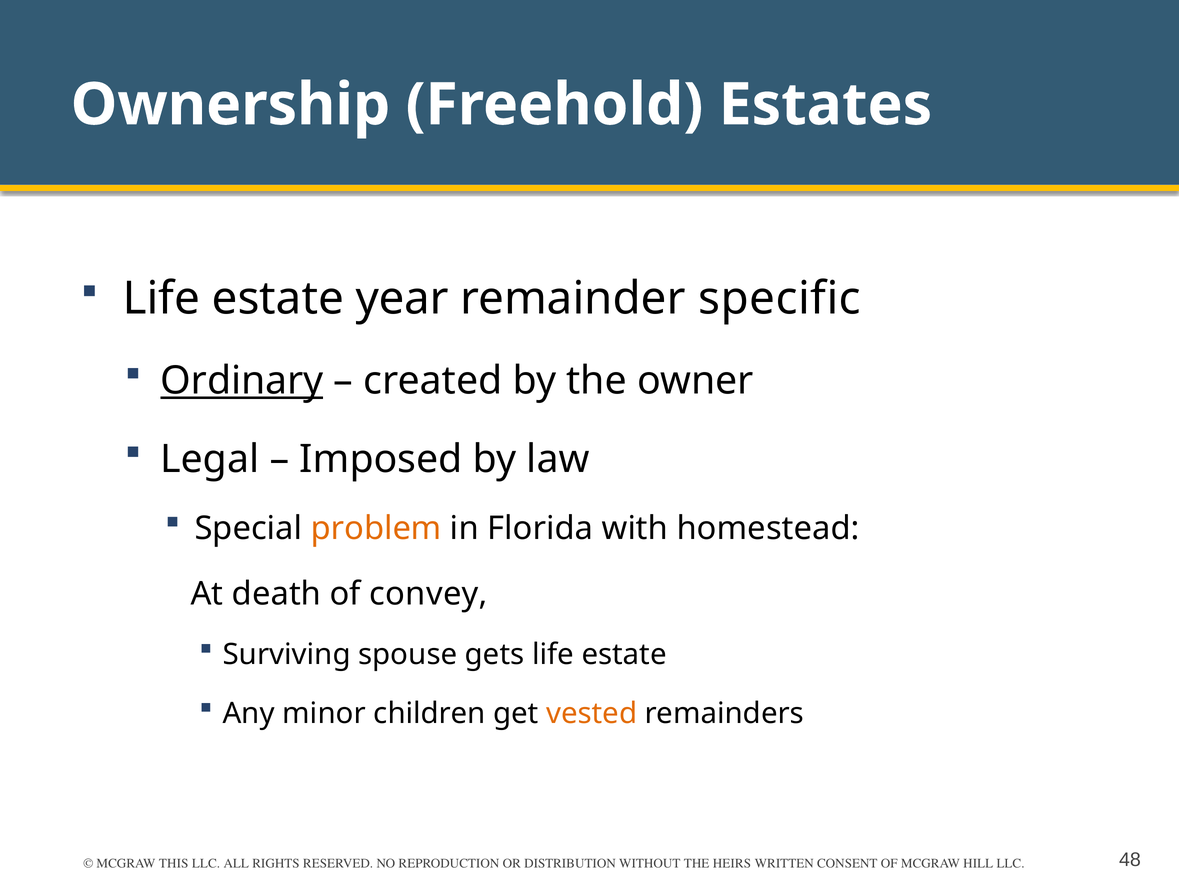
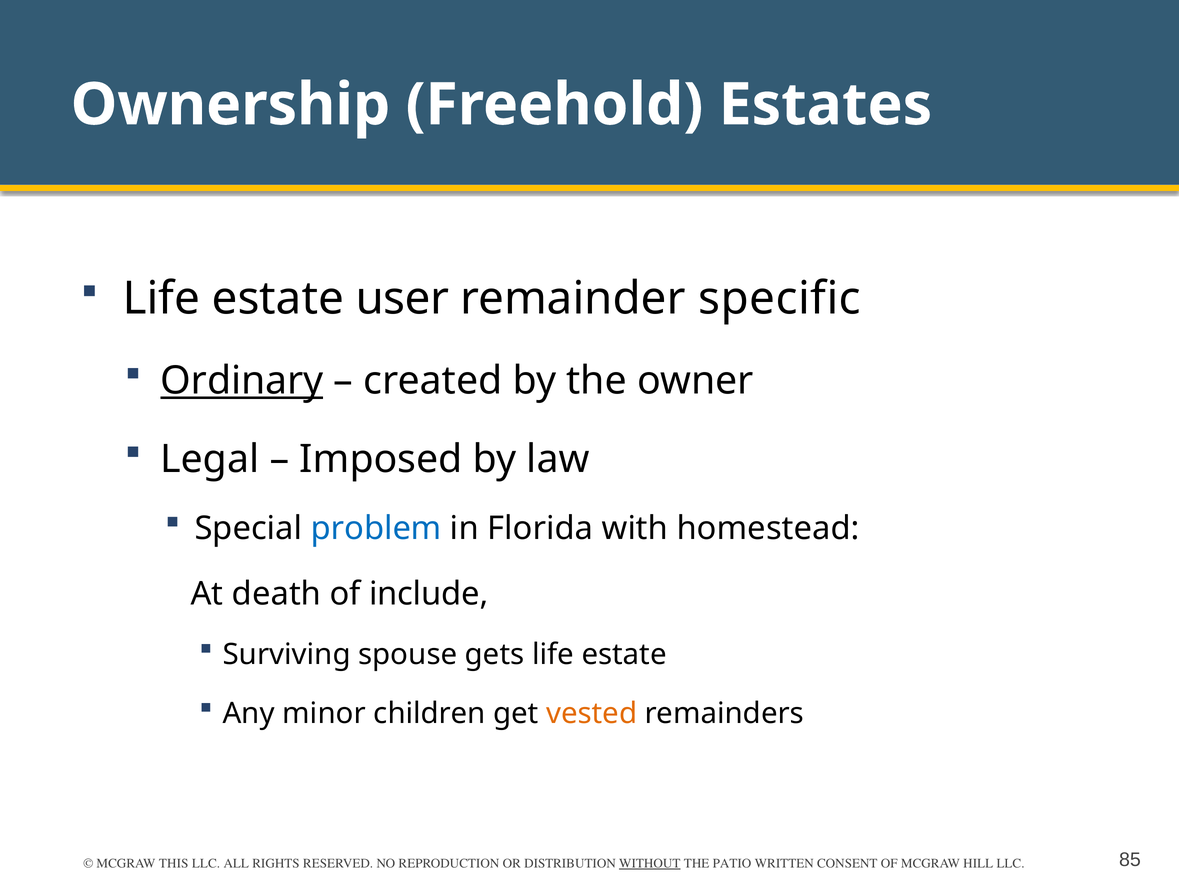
year: year -> user (402, 299)
problem colour: orange -> blue (376, 528)
convey: convey -> include (429, 594)
WITHOUT underline: none -> present (650, 864)
HEIRS: HEIRS -> PATIO (732, 864)
48: 48 -> 85 (1130, 860)
